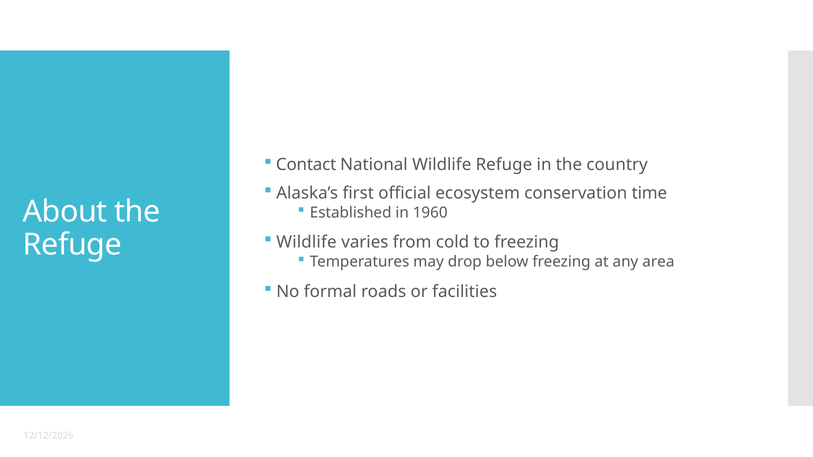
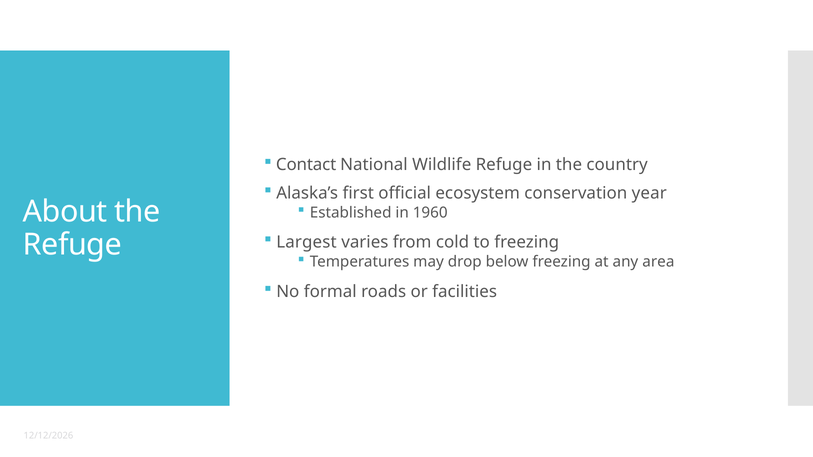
time: time -> year (649, 193)
Wildlife: Wildlife -> Largest (306, 242)
